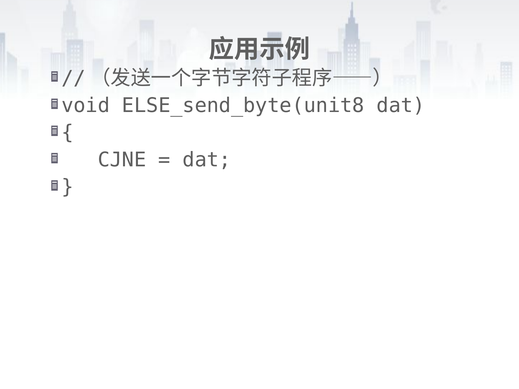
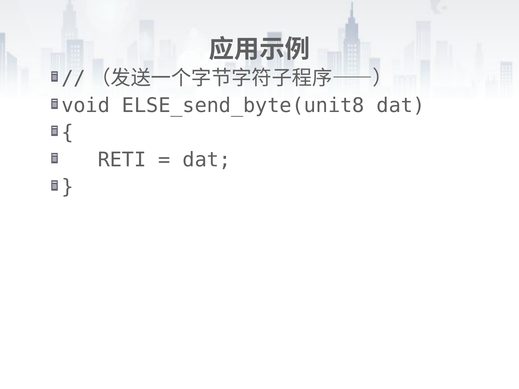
CJNE: CJNE -> RETI (122, 160)
